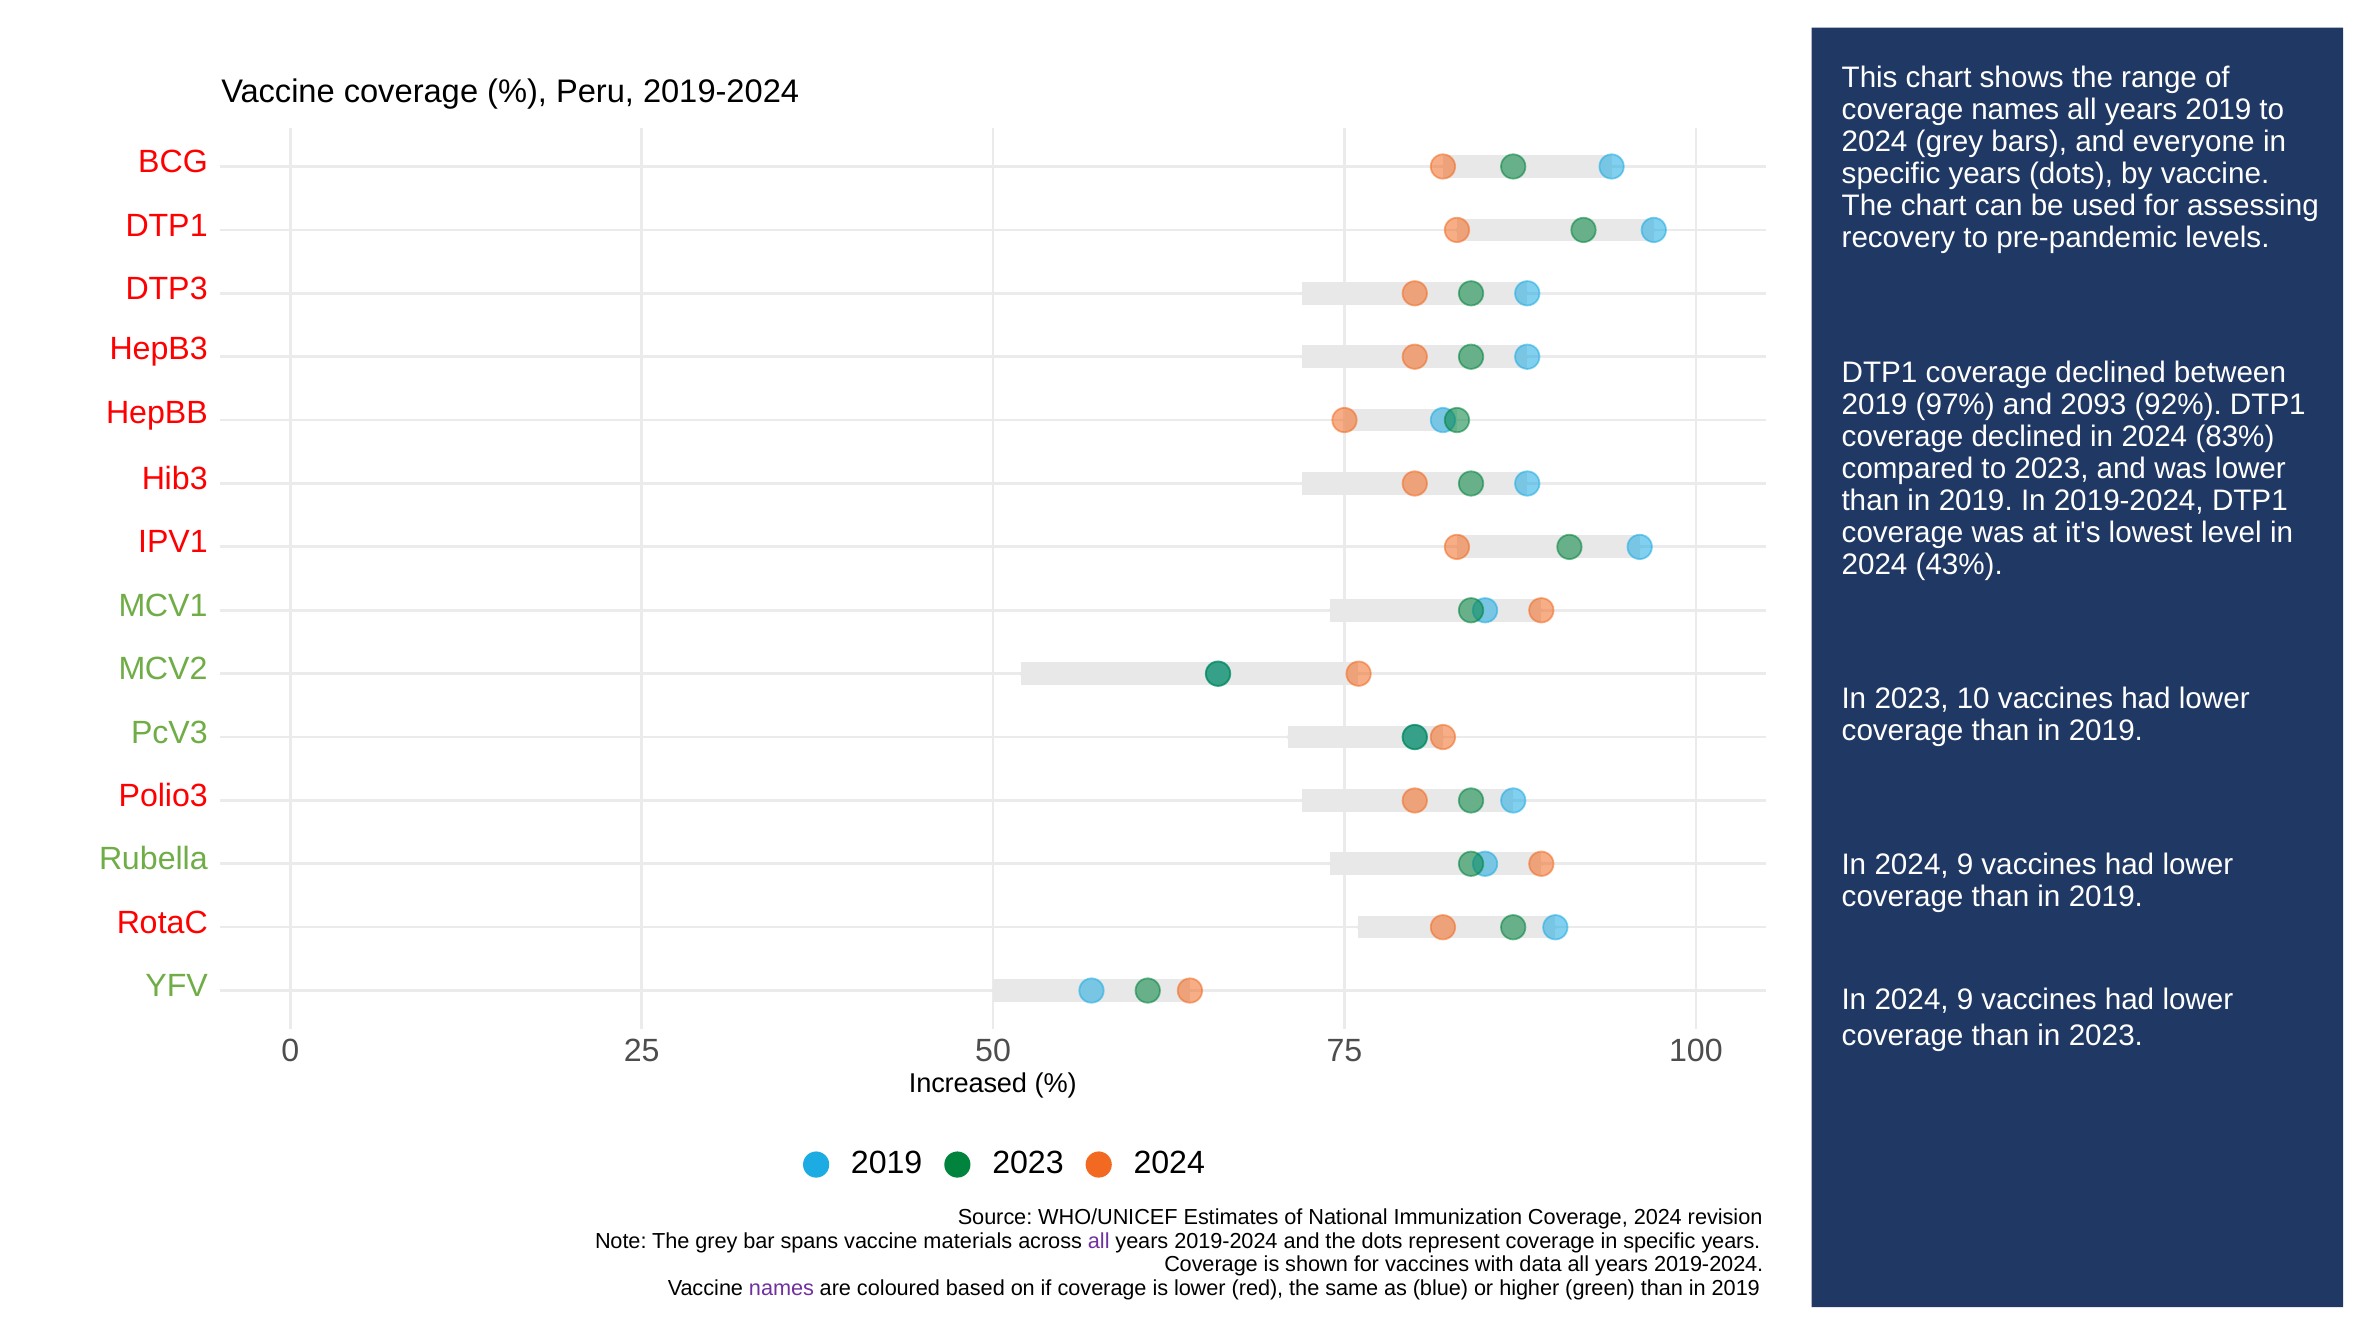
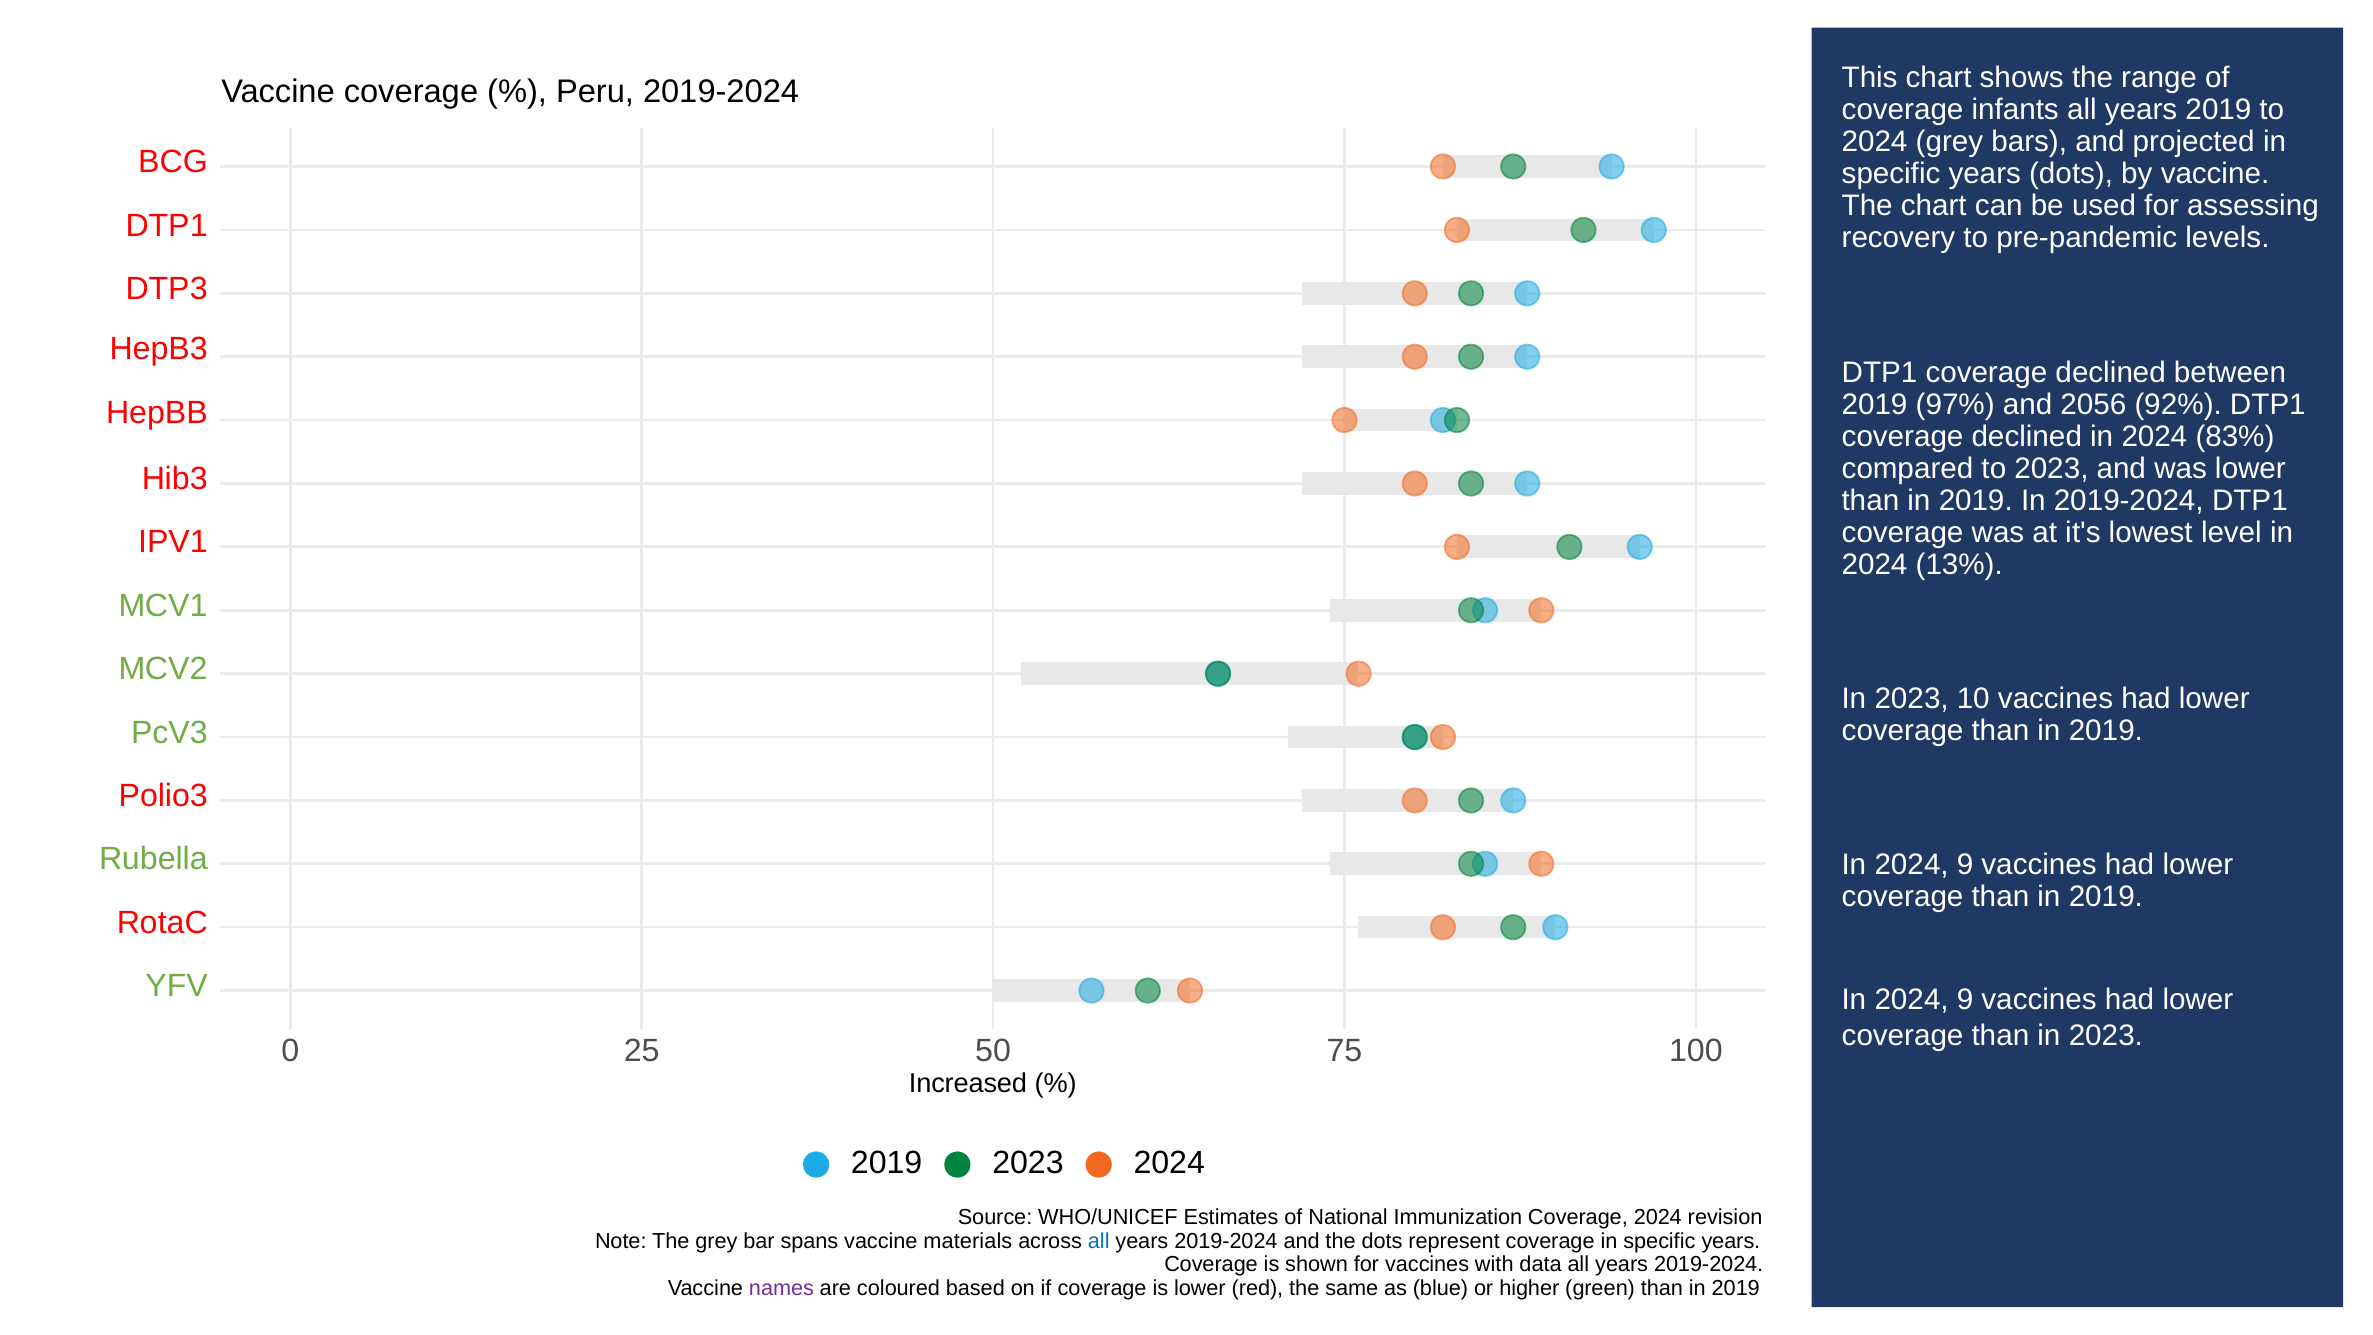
coverage names: names -> infants (2015, 110)
everyone: everyone -> projected (2194, 142)
2093: 2093 -> 2056 (2093, 404)
43%: 43% -> 13% (1959, 564)
all colour: purple -> blue (1099, 1241)
